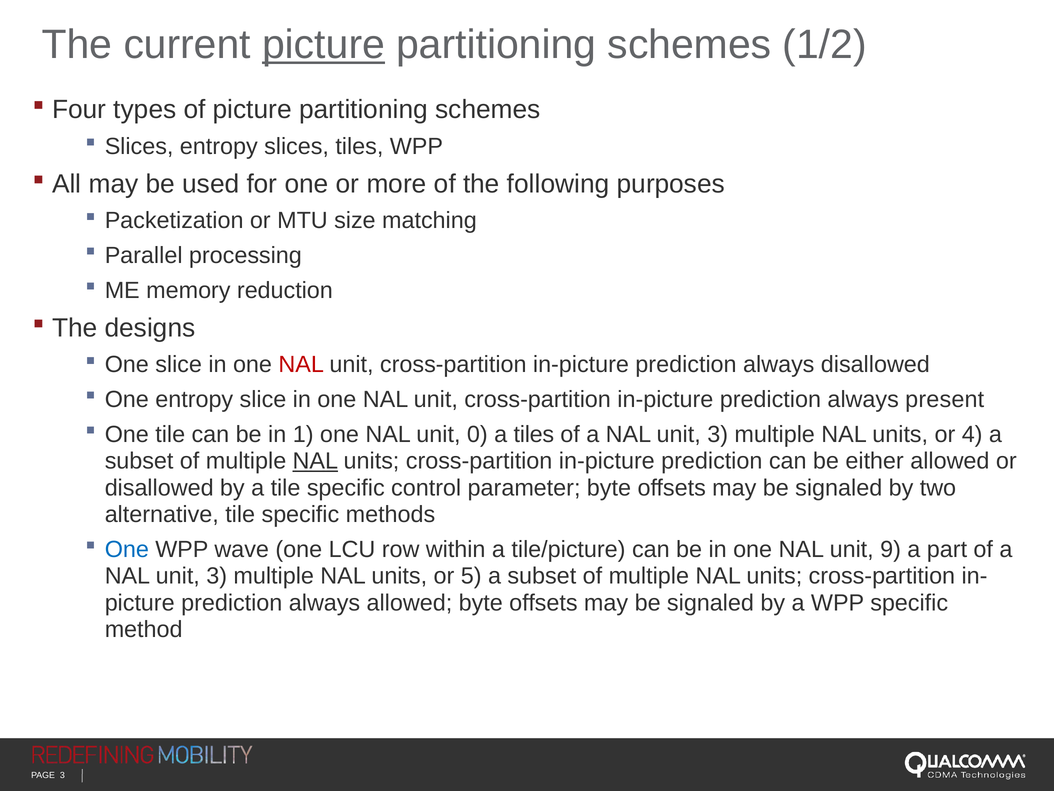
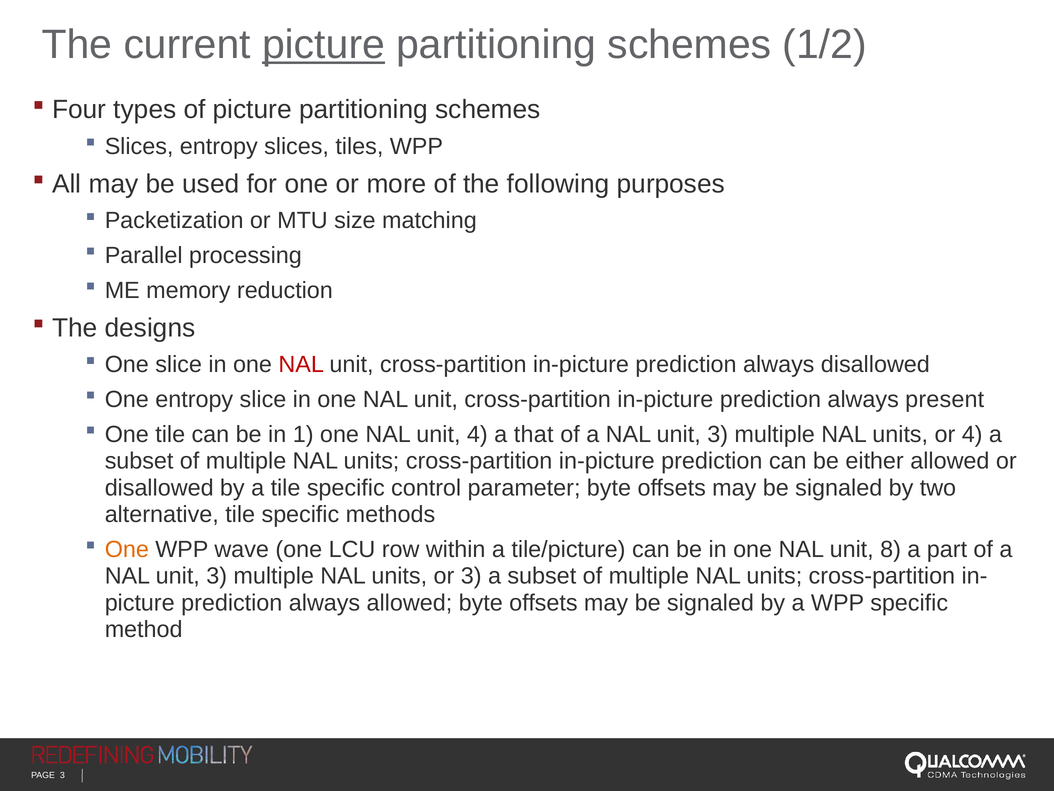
unit 0: 0 -> 4 (477, 434)
a tiles: tiles -> that (534, 434)
NAL underline: present -> none (315, 461)
One colour: blue -> orange (127, 549)
9: 9 -> 8 (891, 549)
or 5: 5 -> 3 (471, 576)
